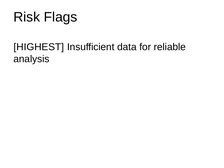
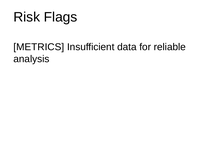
HIGHEST: HIGHEST -> METRICS (39, 47)
